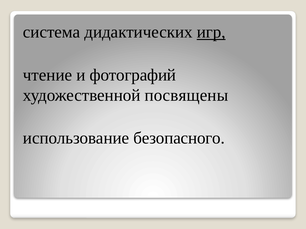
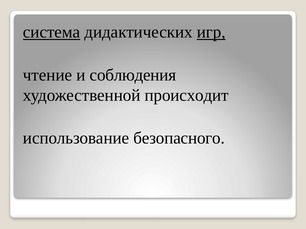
система underline: none -> present (52, 32)
фотографий: фотографий -> соблюдения (133, 75)
посвящены: посвящены -> происходит (187, 95)
